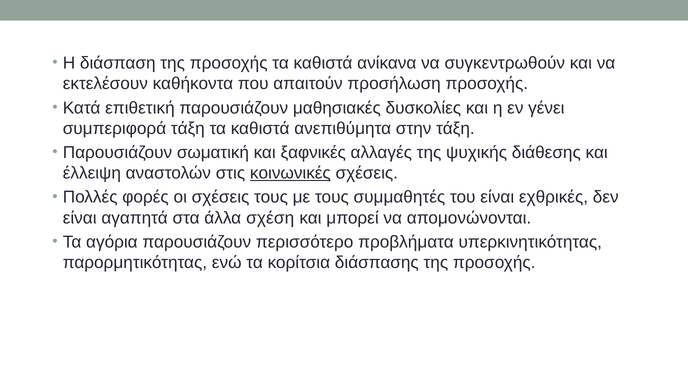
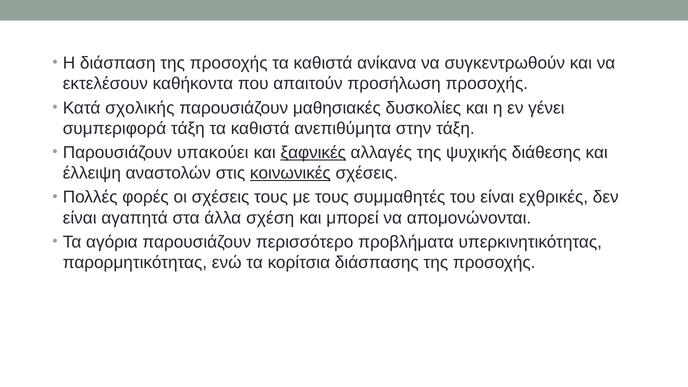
επιθετική: επιθετική -> σχολικής (140, 108)
σωματική: σωματική -> υπακούει (213, 153)
ξαφνικές underline: none -> present (313, 153)
